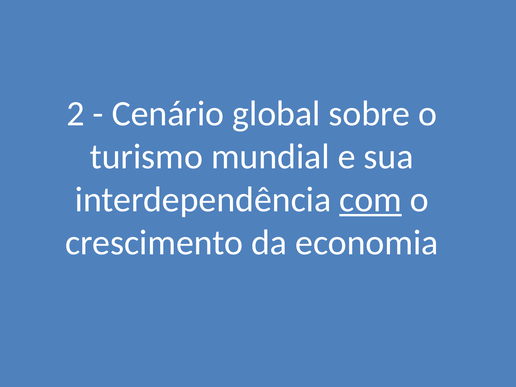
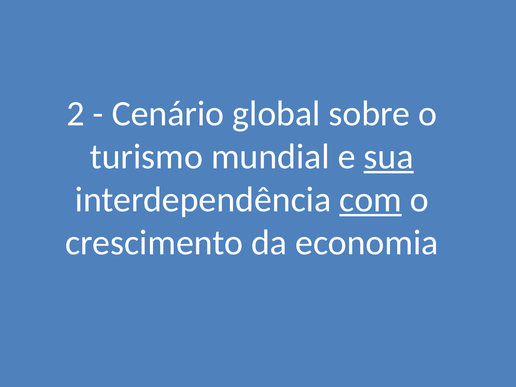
sua underline: none -> present (389, 157)
